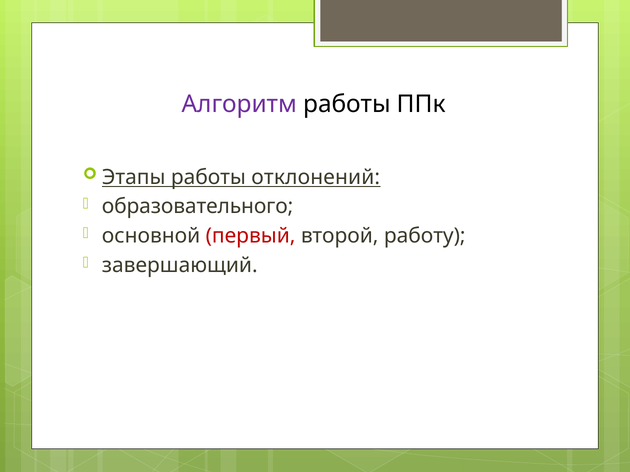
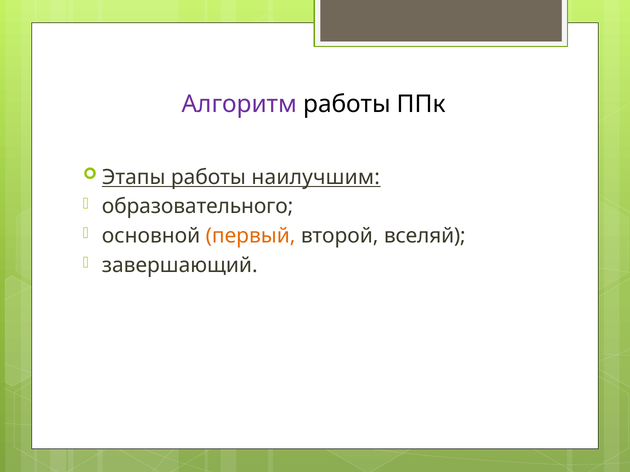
отклонений: отклонений -> наилучшим (316, 177)
первый colour: red -> orange (251, 236)
работу: работу -> вселяй (425, 236)
